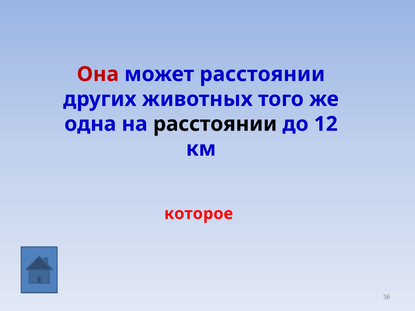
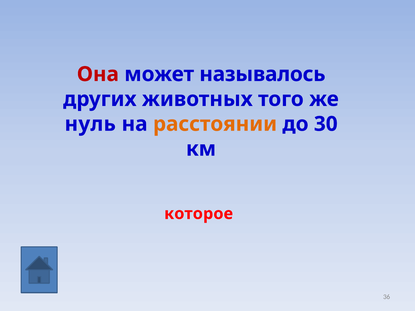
может расстоянии: расстоянии -> называлось (262, 74)
одна: одна -> нуль (90, 124)
расстоянии colour: black -> orange (215, 124)
12: 12 -> 30 (326, 124)
